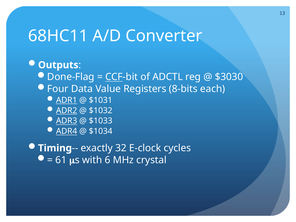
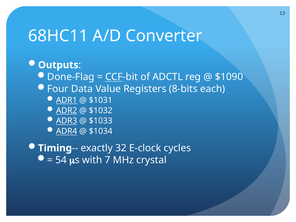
$3030: $3030 -> $1090 (229, 77)
61: 61 -> 54 (61, 160)
6: 6 -> 7 (108, 160)
